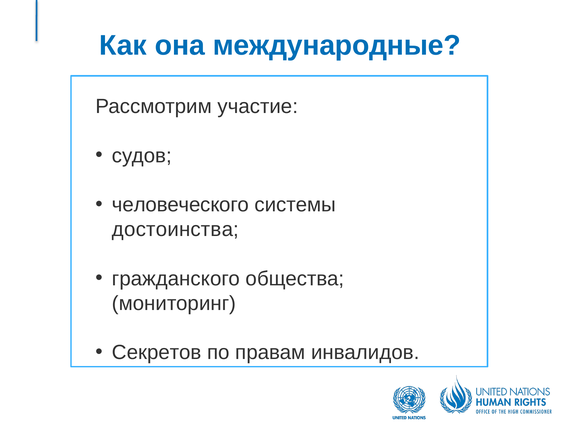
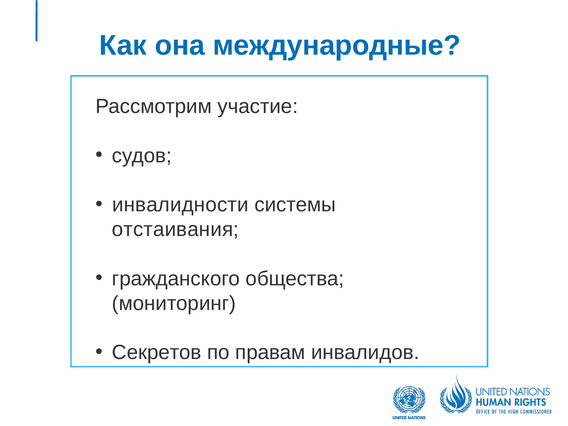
человеческого: человеческого -> инвалидности (180, 205)
достоинства: достоинства -> отстаивания (175, 229)
